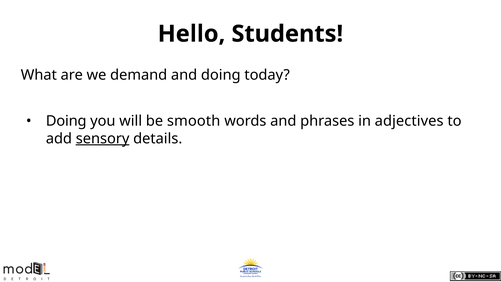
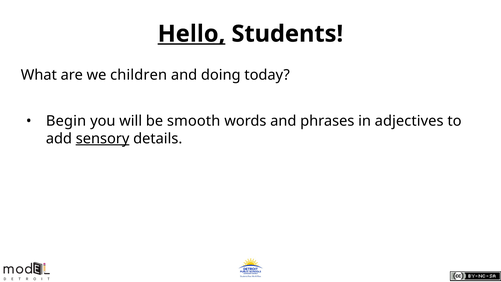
Hello underline: none -> present (191, 34)
demand: demand -> children (139, 75)
Doing: Doing -> Begin (66, 121)
